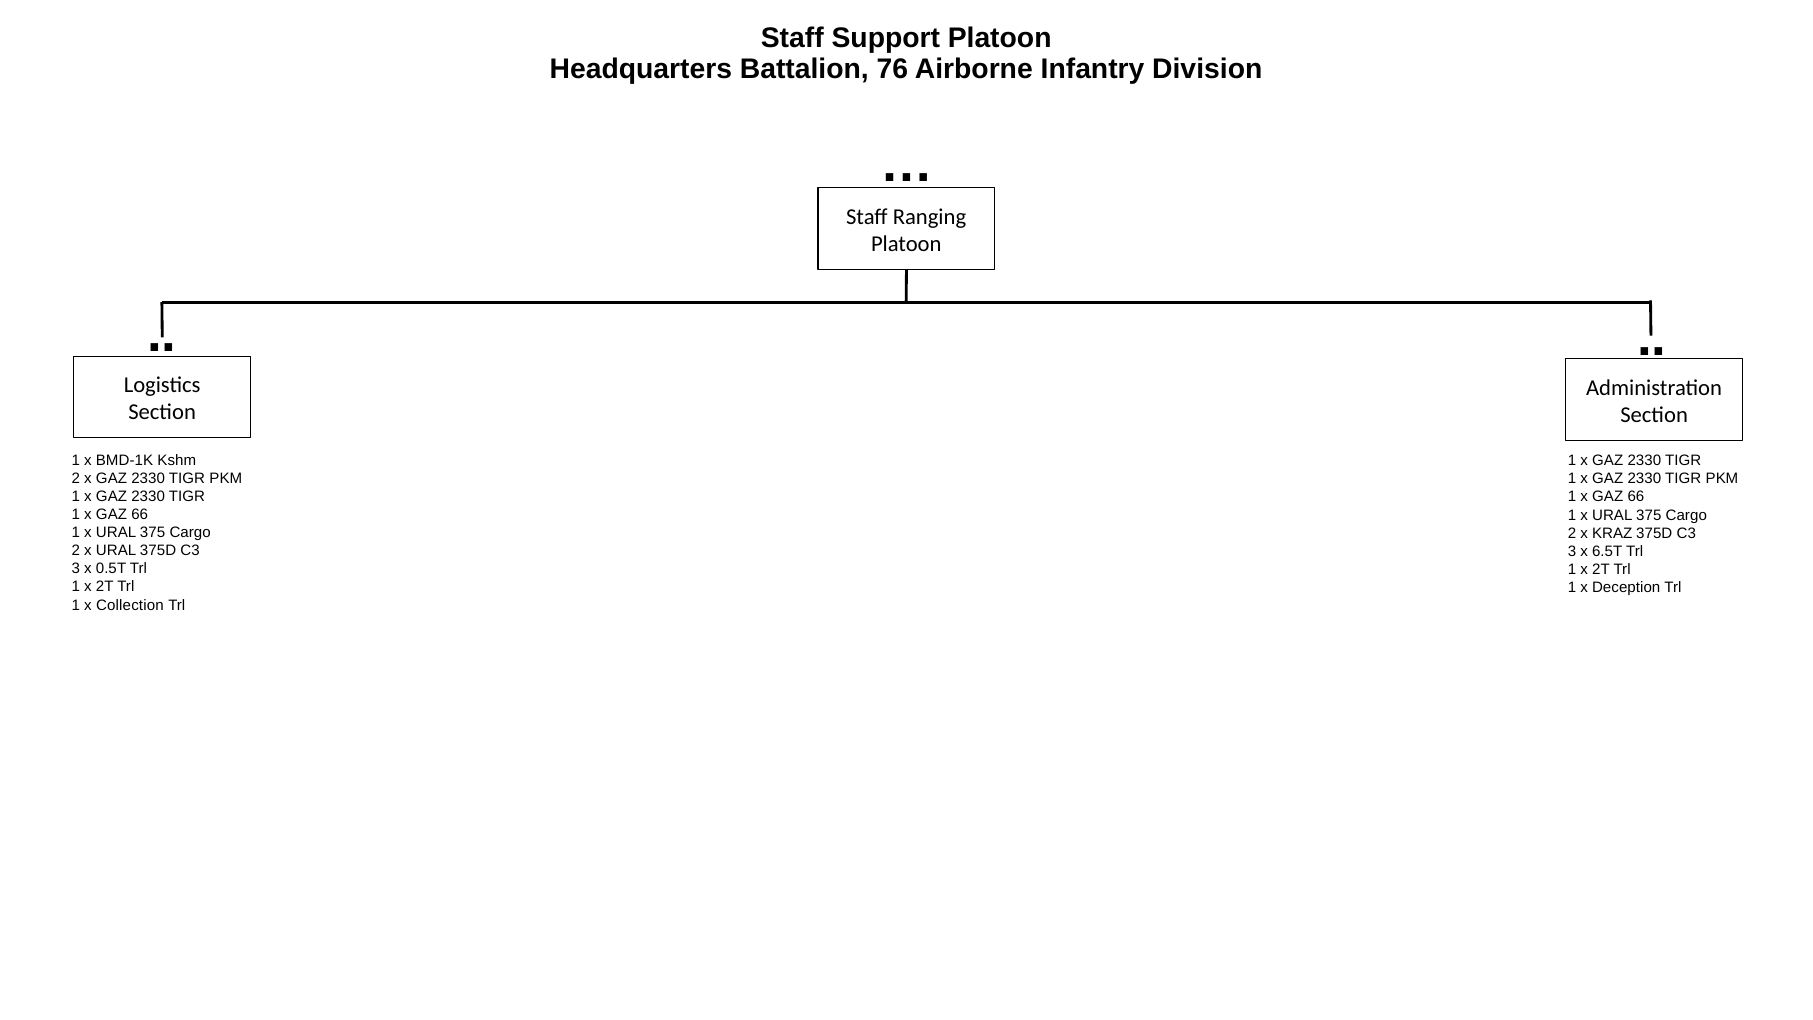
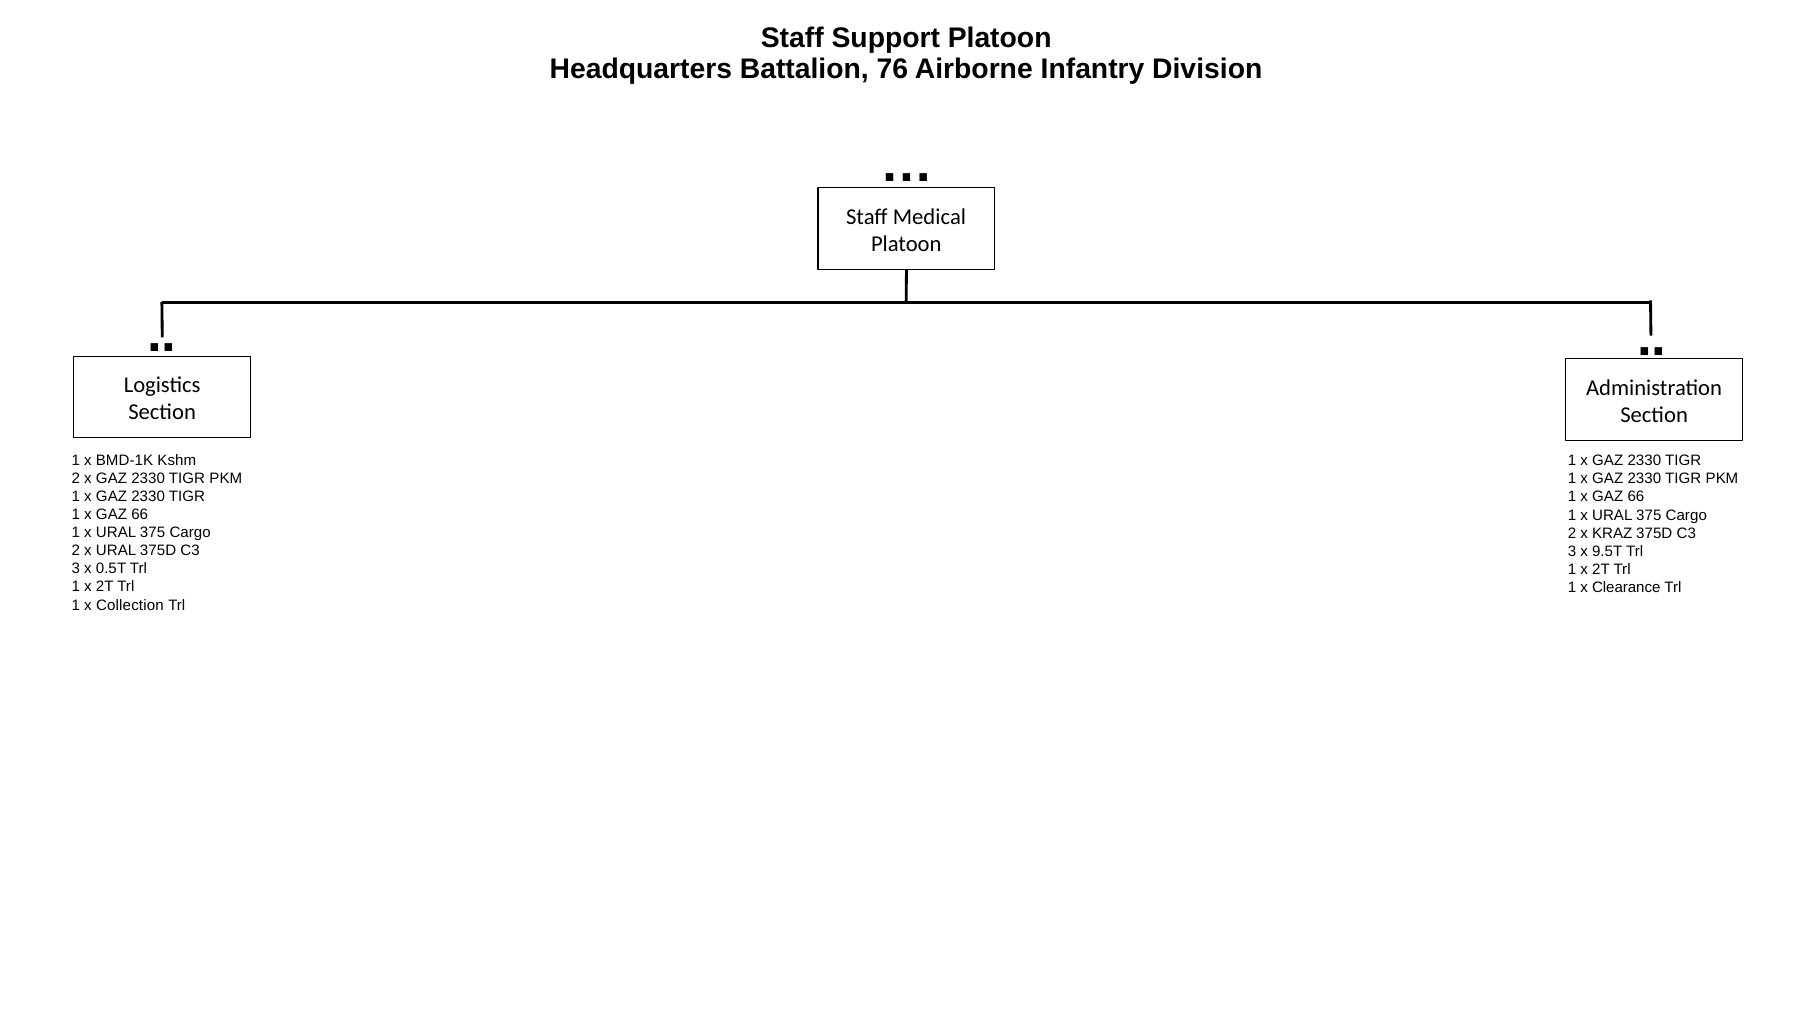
Ranging: Ranging -> Medical (929, 217)
6.5T: 6.5T -> 9.5T (1607, 551)
Deception: Deception -> Clearance (1626, 587)
